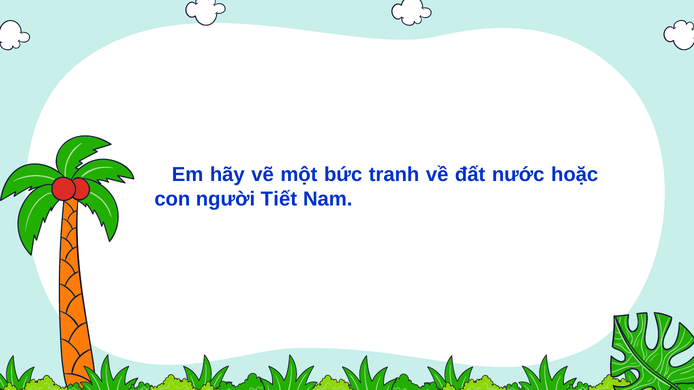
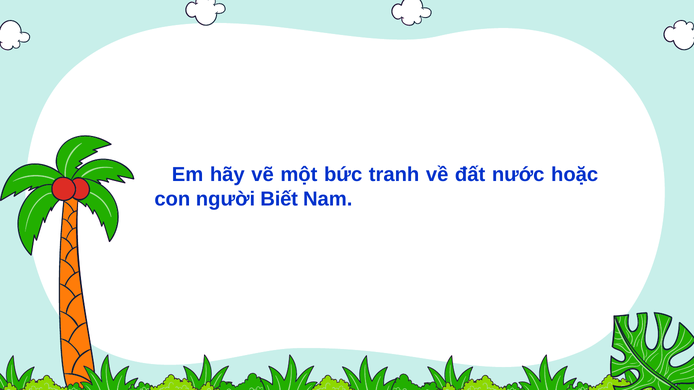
Tiết: Tiết -> Biết (279, 199)
